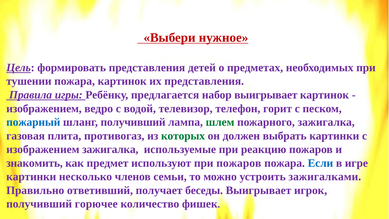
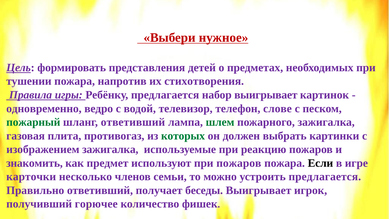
пожара картинок: картинок -> напротив (122, 81)
их представления: представления -> стихотворения (204, 81)
изображением: изображением -> одновременно (44, 108)
горит: горит -> слове (277, 108)
пожарный colour: blue -> green (33, 122)
шланг получивший: получивший -> ответивший (133, 122)
Если colour: blue -> black (320, 163)
картинки: картинки -> карточки (31, 177)
устроить зажигалками: зажигалками -> предлагается (325, 177)
